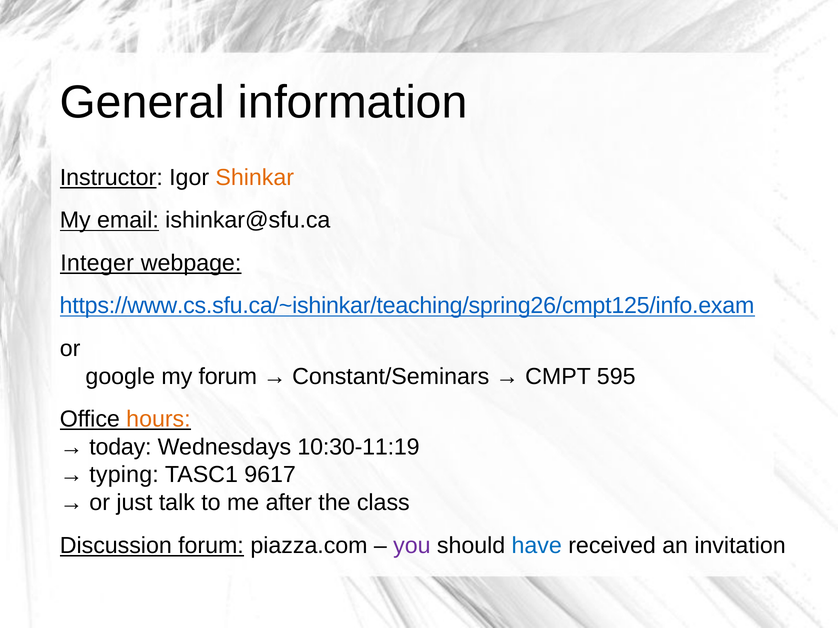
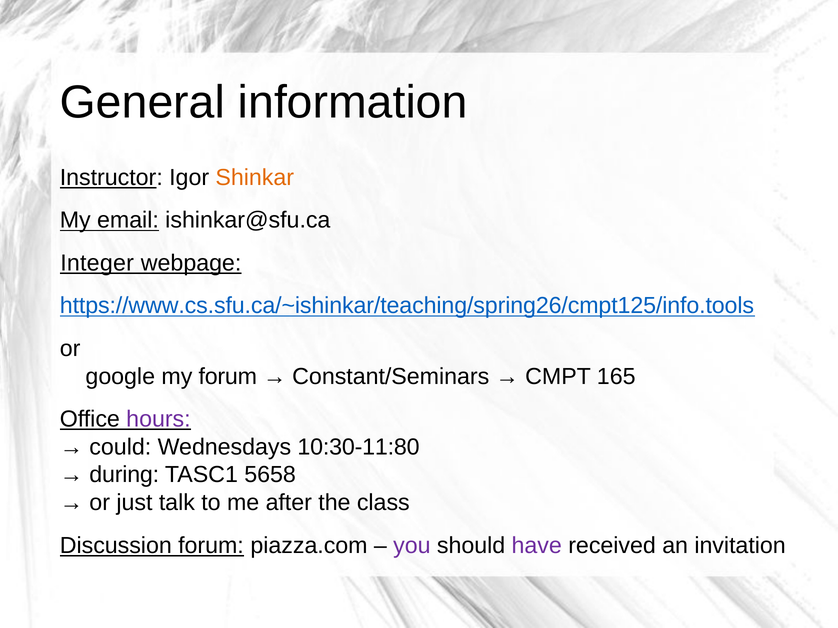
https://www.cs.sfu.ca/~ishinkar/teaching/spring26/cmpt125/info.exam: https://www.cs.sfu.ca/~ishinkar/teaching/spring26/cmpt125/info.exam -> https://www.cs.sfu.ca/~ishinkar/teaching/spring26/cmpt125/info.tools (407, 306)
595: 595 -> 165 (616, 377)
hours colour: orange -> purple (158, 419)
today: today -> could (120, 447)
10:30-11:19: 10:30-11:19 -> 10:30-11:80 (359, 447)
typing: typing -> during (124, 475)
9617: 9617 -> 5658 (270, 475)
have colour: blue -> purple (537, 546)
